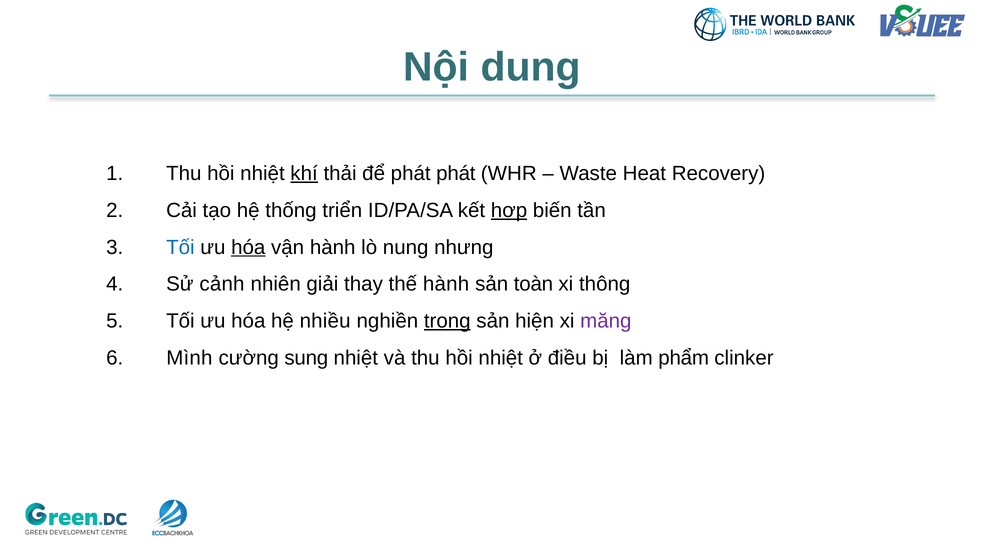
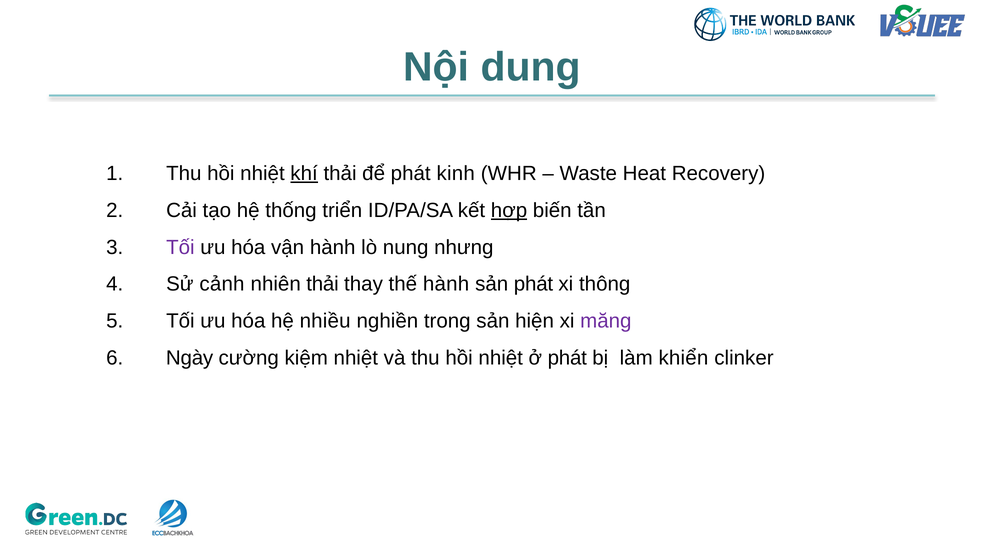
phát phát: phát -> kinh (456, 174)
Tối colour: blue -> purple (180, 247)
hóa underline: present -> none (248, 247)
nhiên giải: giải -> thải (323, 284)
sản toàn: toàn -> phát (534, 284)
trong underline: present -> none (447, 321)
Mình: Mình -> Ngày (190, 358)
sung: sung -> kiệm (306, 358)
ở điều: điều -> phát (567, 358)
phẩm: phẩm -> khiển (683, 358)
